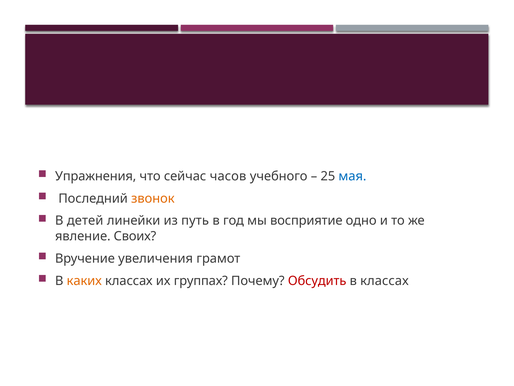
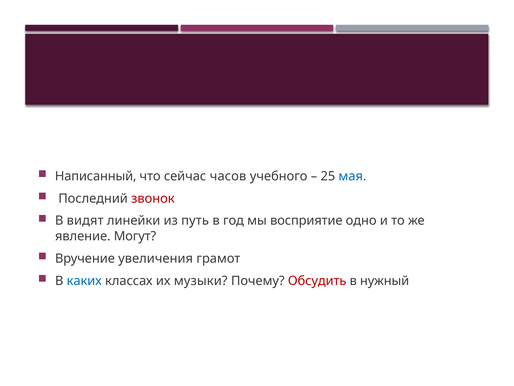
Упражнения: Упражнения -> Написанный (96, 176)
звонок colour: orange -> red (153, 198)
детей: детей -> видят (85, 220)
Своих: Своих -> Могут (135, 236)
каких colour: orange -> blue (84, 280)
группах: группах -> музыки (201, 280)
в классах: классах -> нужный (385, 280)
